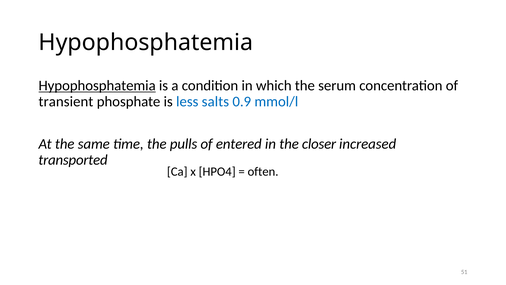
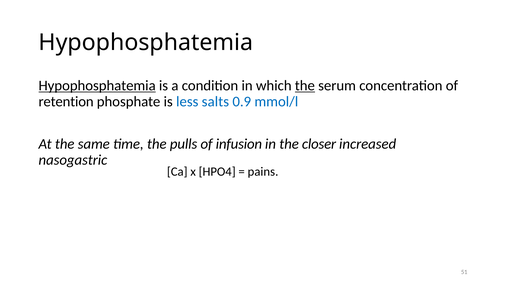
the underline: none -> present (305, 86)
transient: transient -> retention (66, 101)
entered: entered -> infusion (239, 144)
transported: transported -> nasogastric (73, 160)
often: often -> pains (263, 171)
